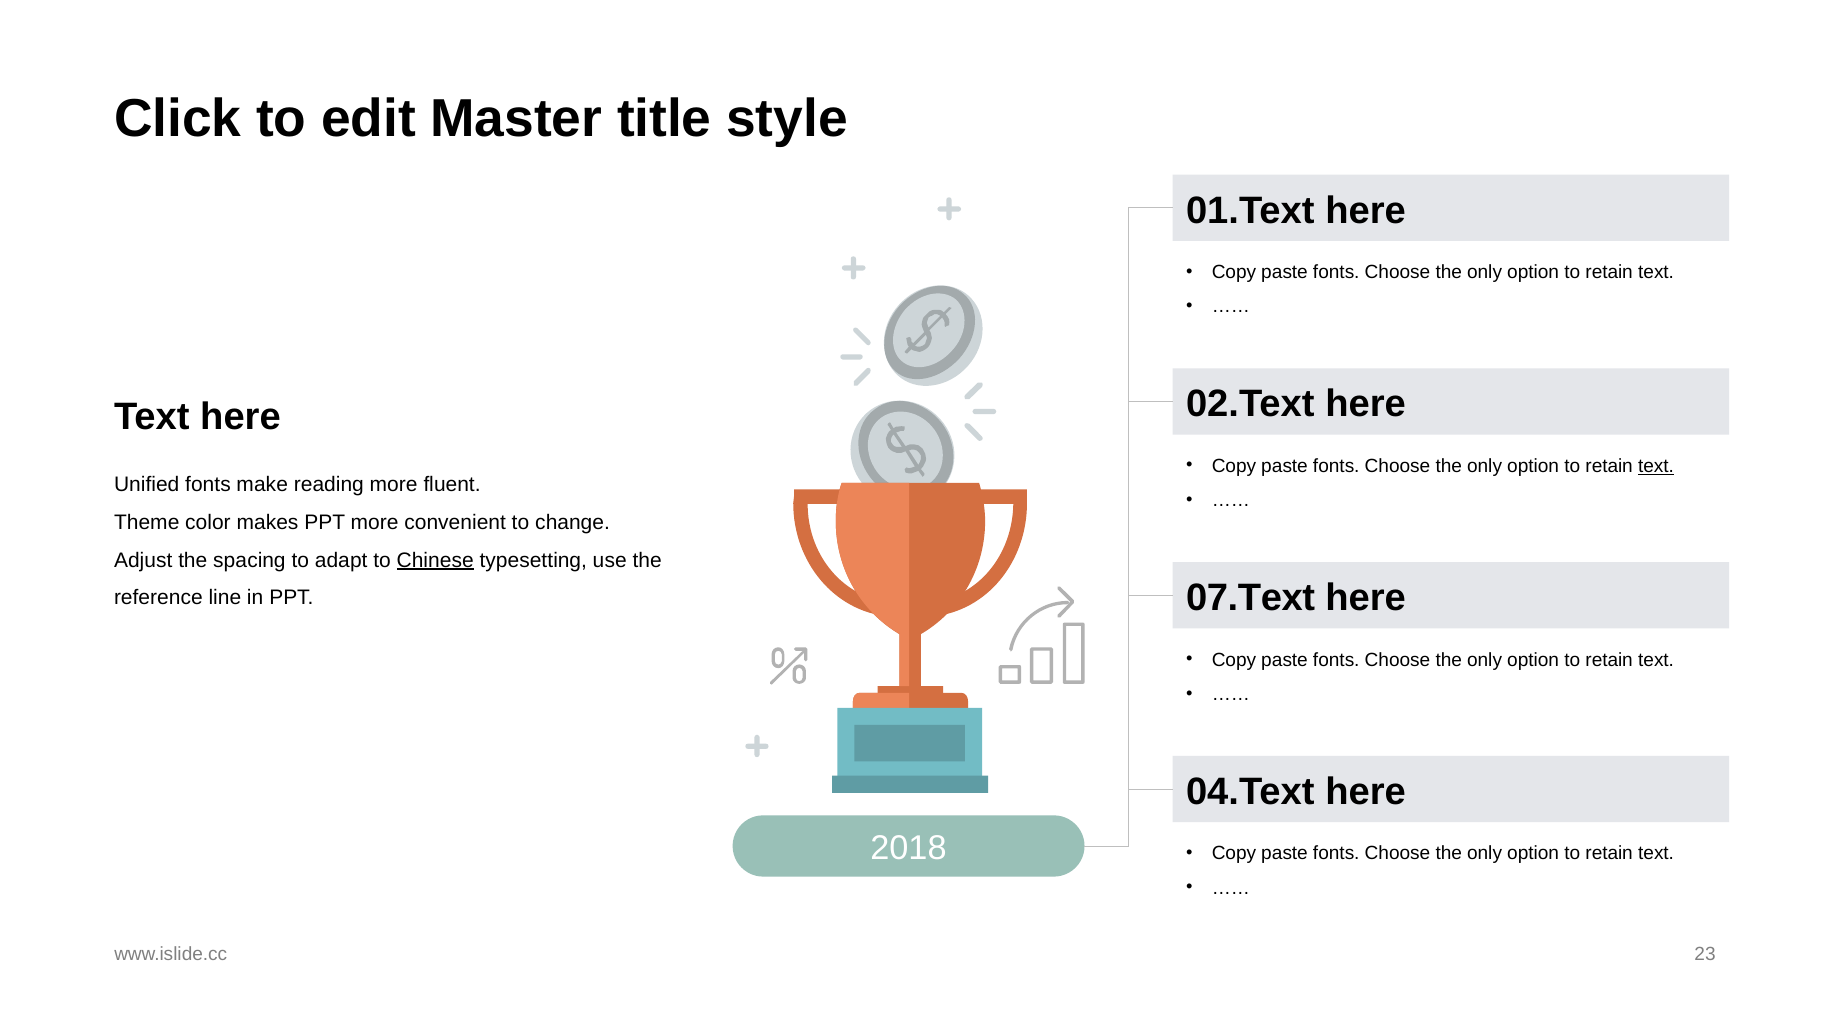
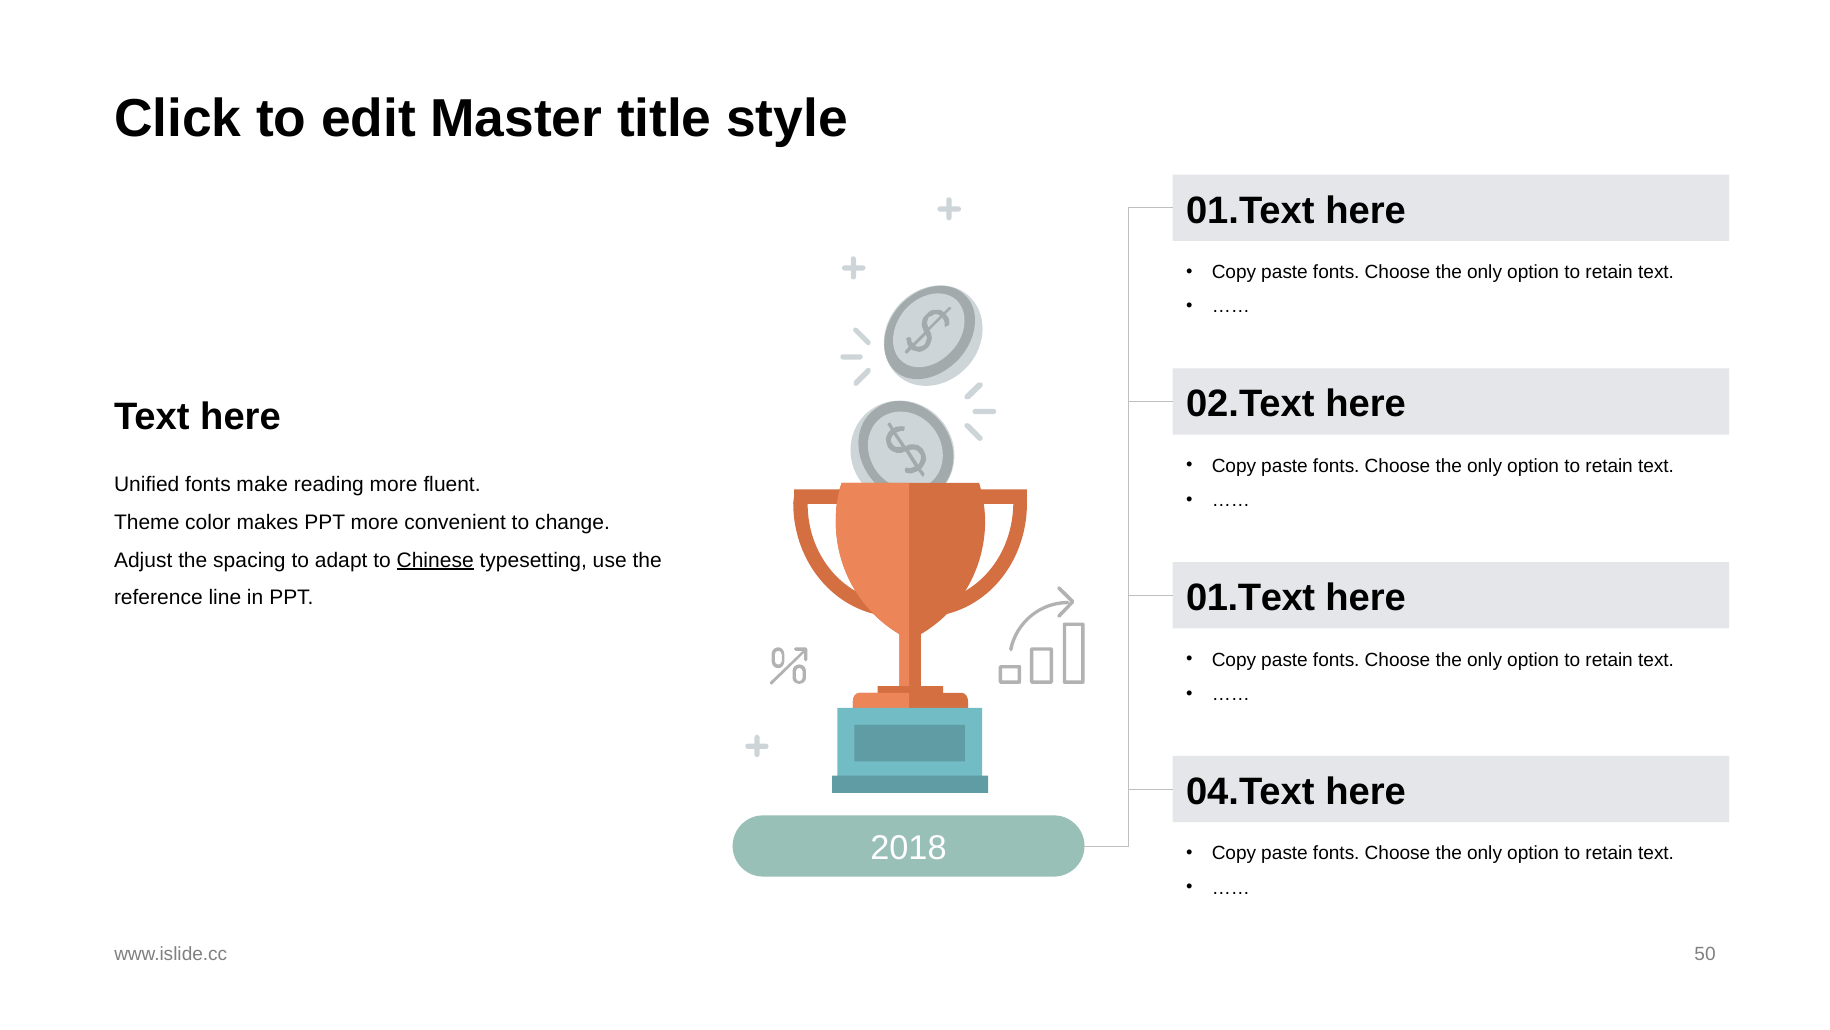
text underline: present -> none (1656, 466)
07.Text: 07.Text -> 01.Text (1251, 598)
23: 23 -> 50 (1705, 953)
